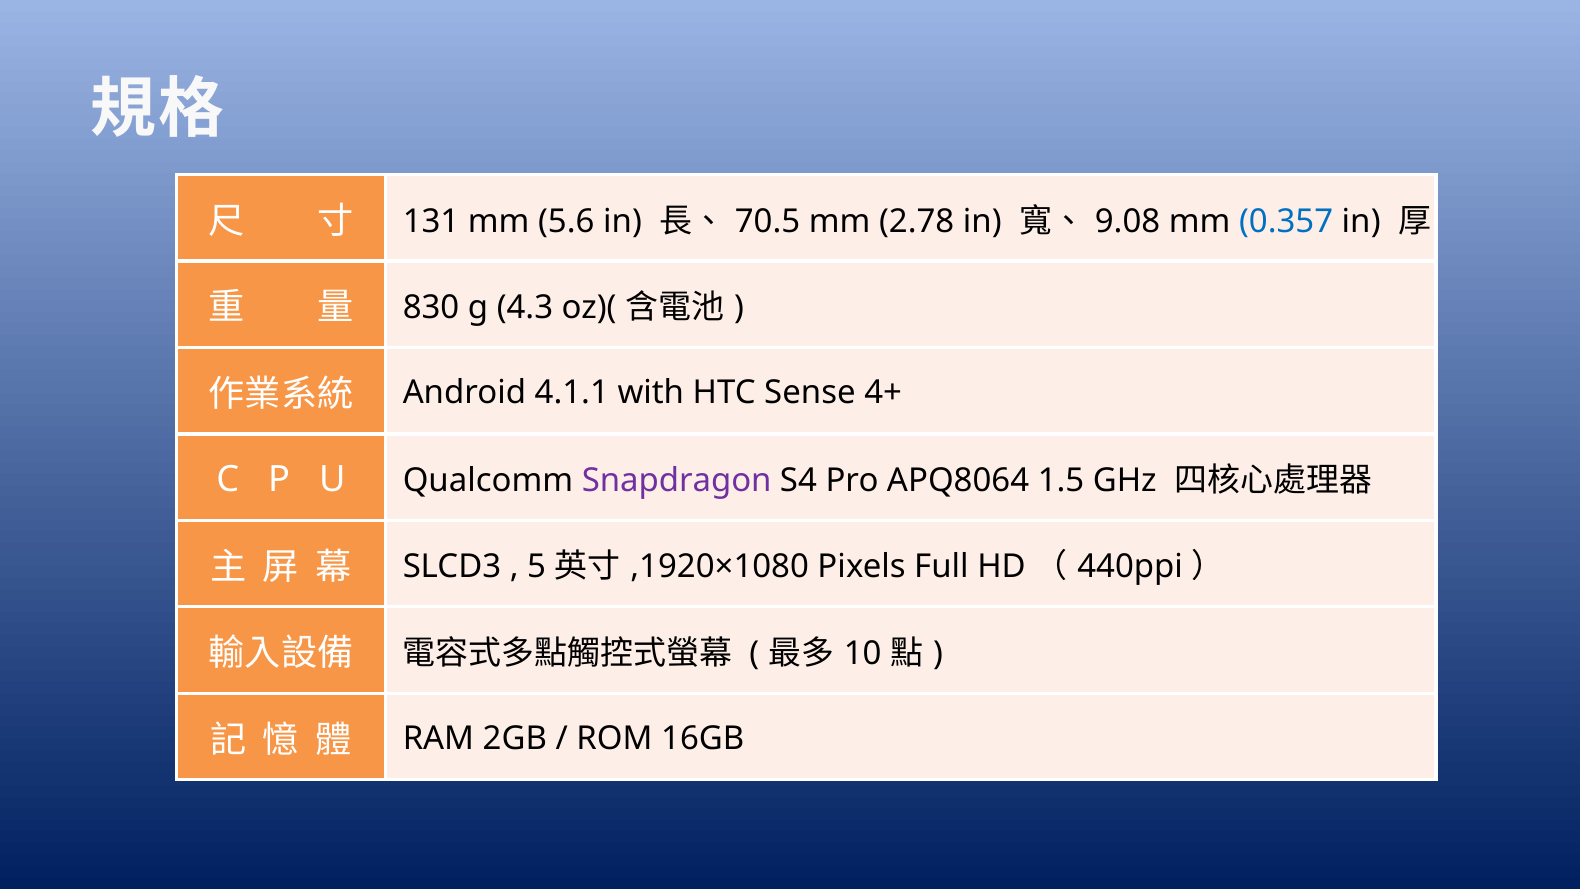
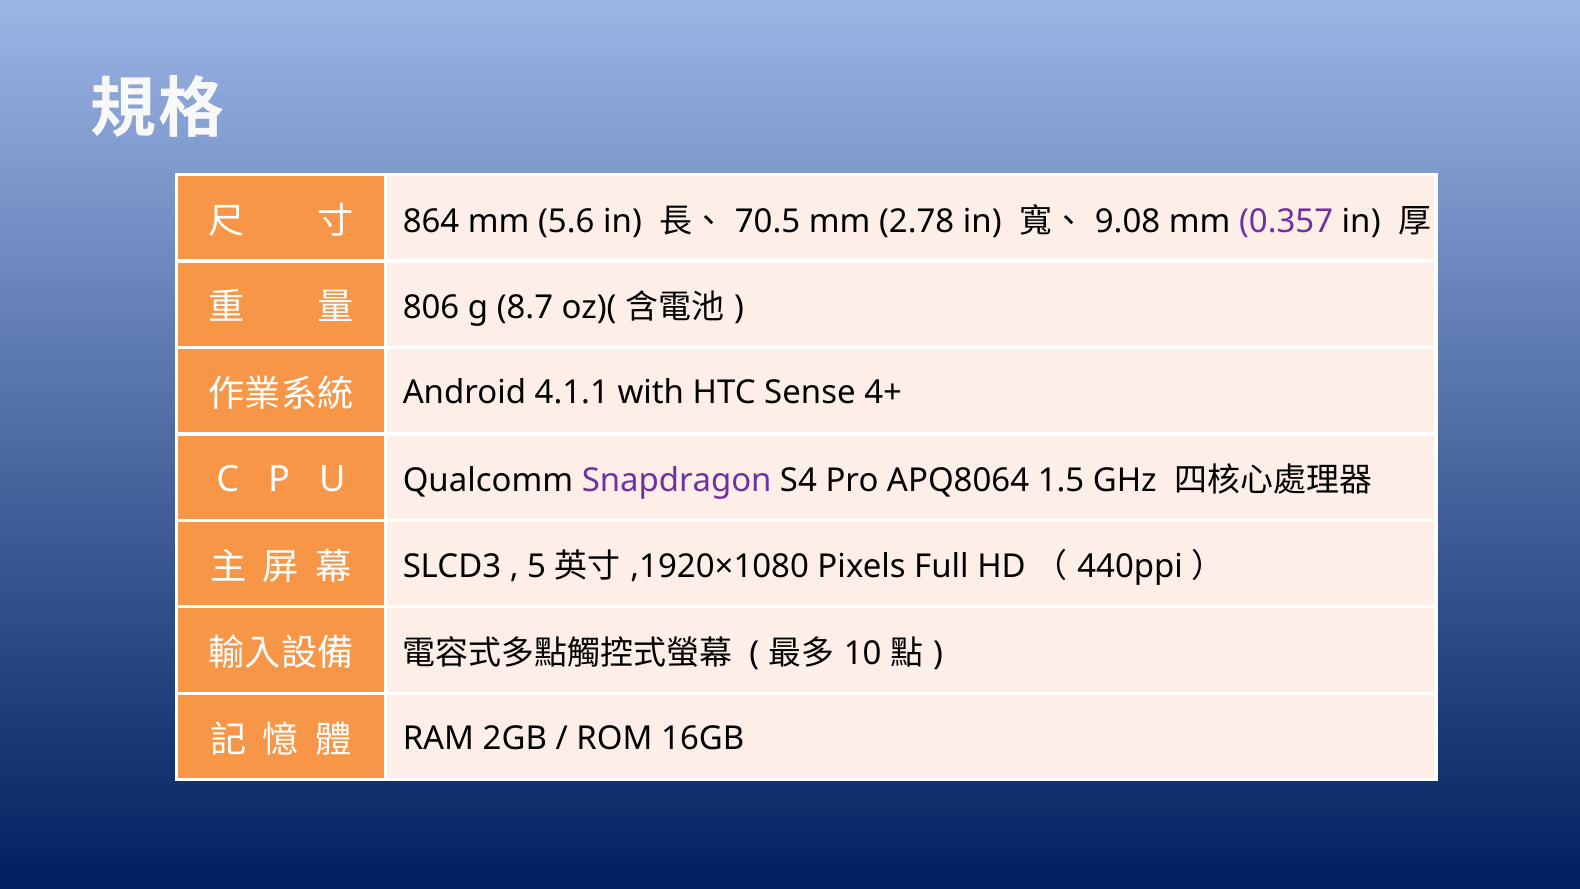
131: 131 -> 864 (431, 221)
0.357 colour: blue -> purple (1286, 221)
830: 830 -> 806 (431, 308)
4.3: 4.3 -> 8.7 (525, 308)
